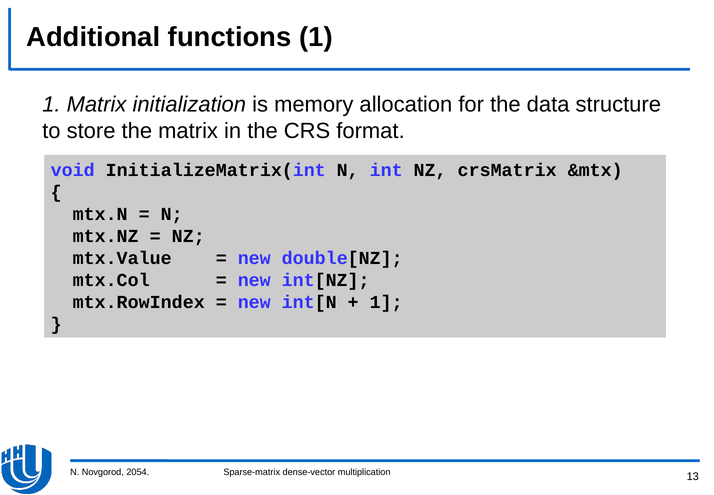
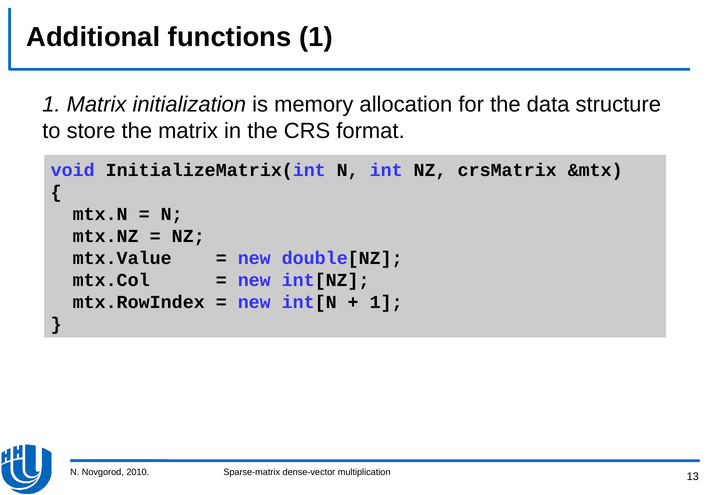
2054: 2054 -> 2010 (138, 471)
